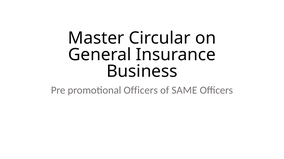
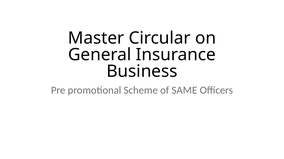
promotional Officers: Officers -> Scheme (141, 91)
